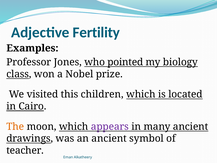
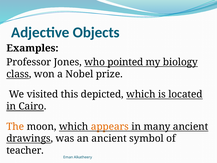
Fertility: Fertility -> Objects (96, 32)
children: children -> depicted (102, 94)
appears colour: purple -> orange (110, 126)
